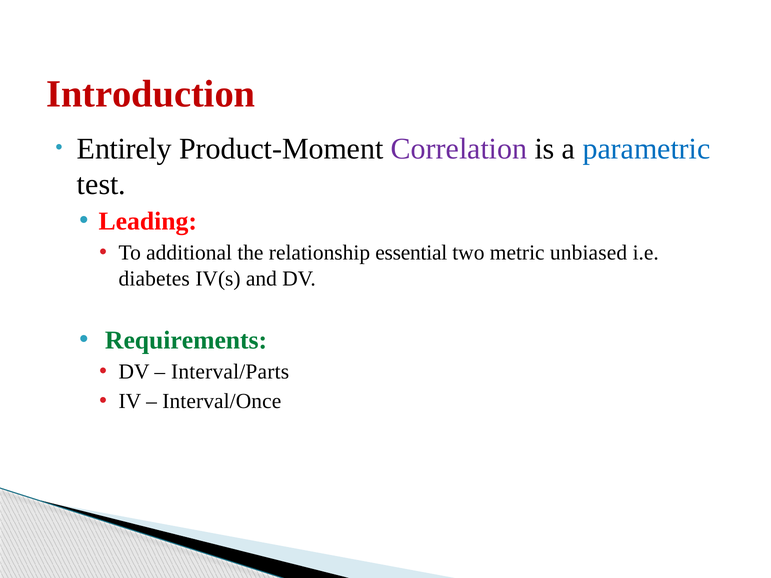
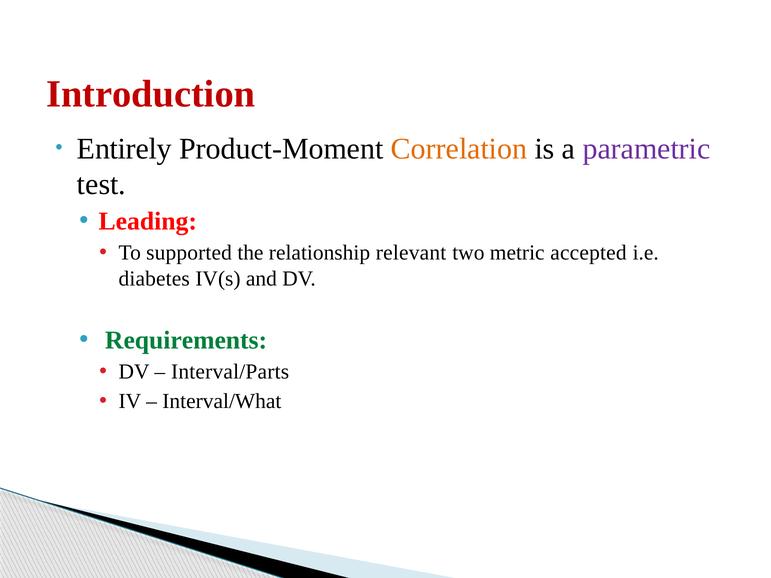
Correlation colour: purple -> orange (459, 149)
parametric colour: blue -> purple (647, 149)
additional: additional -> supported (189, 253)
essential: essential -> relevant (411, 253)
unbiased: unbiased -> accepted (588, 253)
Interval/Once: Interval/Once -> Interval/What (222, 401)
